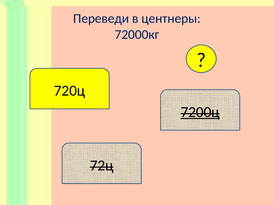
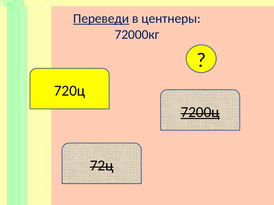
Переведи underline: none -> present (101, 19)
